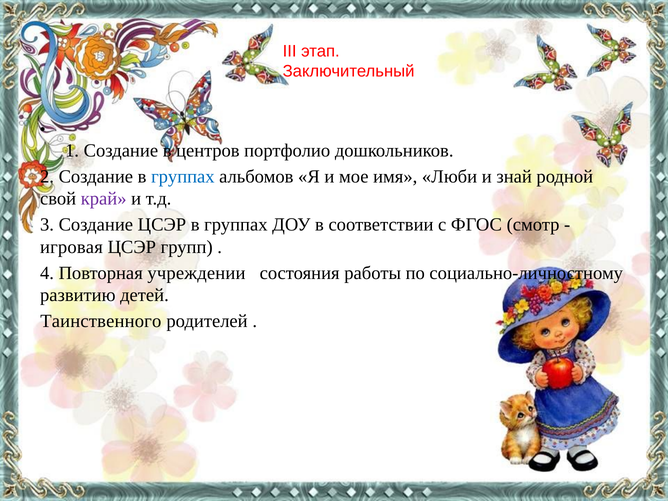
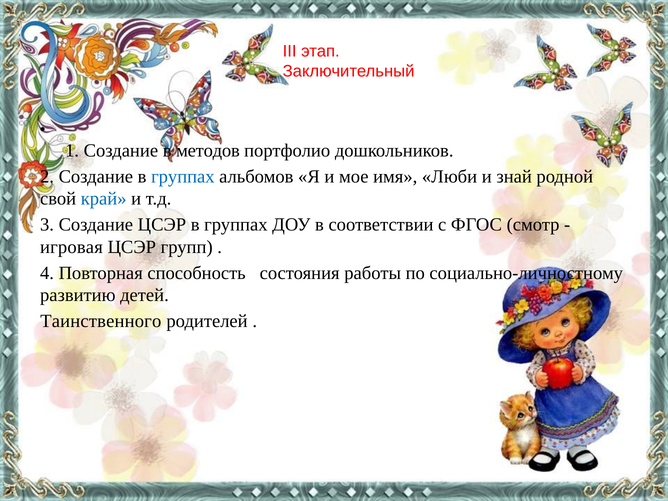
центров: центров -> методов (208, 150)
край colour: purple -> blue (104, 199)
учреждении: учреждении -> способность (197, 273)
